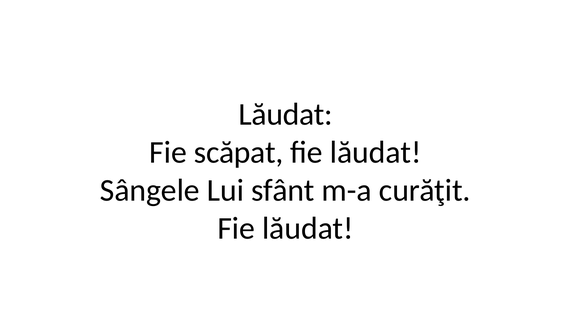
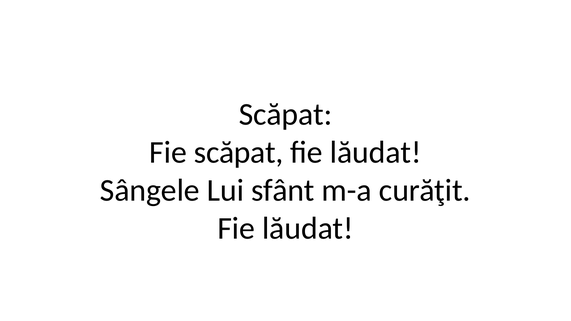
Lăudat: Lăudat -> Scăpat (286, 114)
